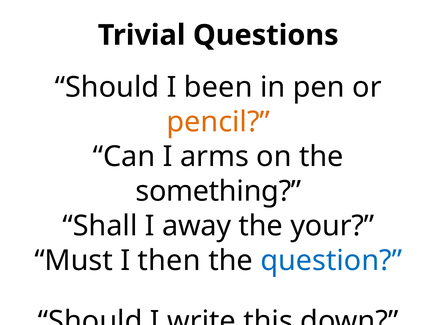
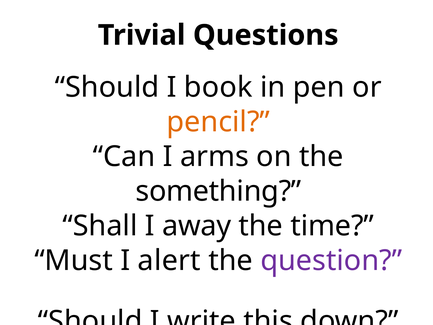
been: been -> book (218, 87)
your: your -> time (332, 226)
then: then -> alert (169, 260)
question colour: blue -> purple (331, 260)
